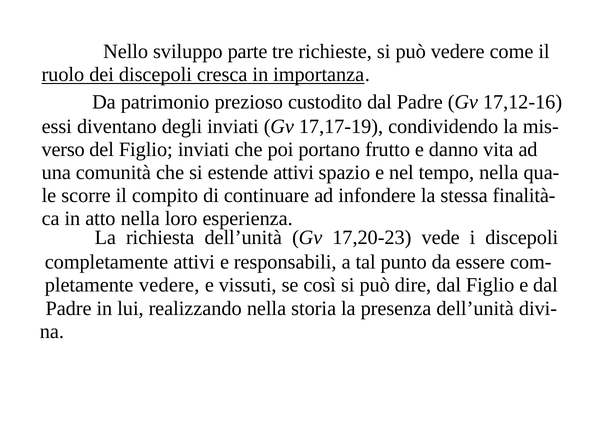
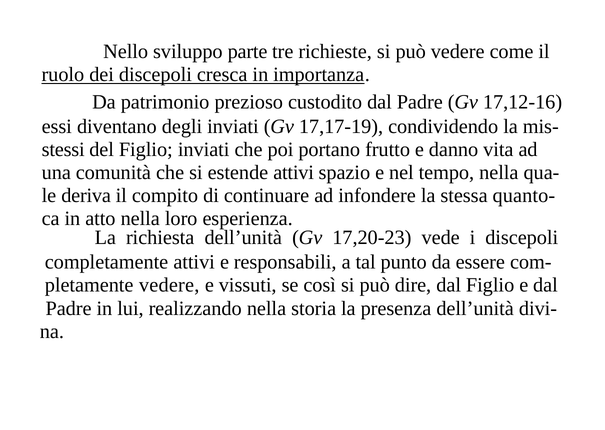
verso: verso -> stessi (63, 149)
scorre: scorre -> deriva (86, 195)
finalità-: finalità- -> quanto- (524, 195)
